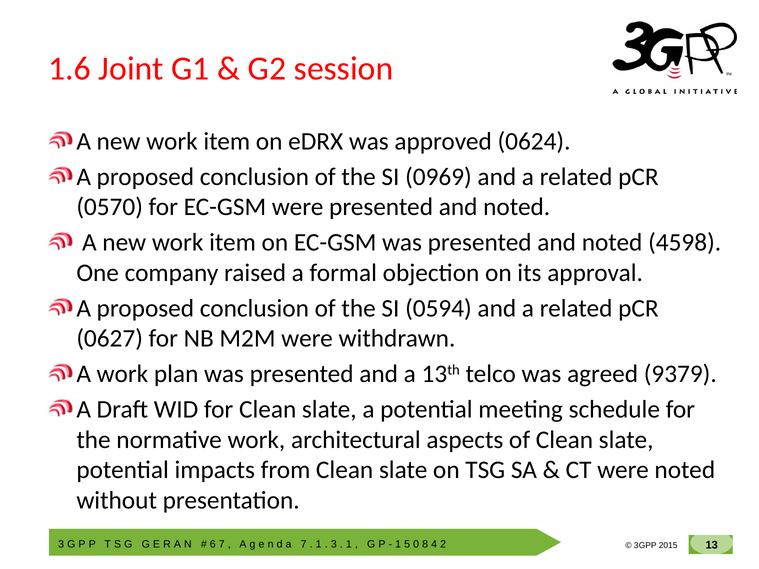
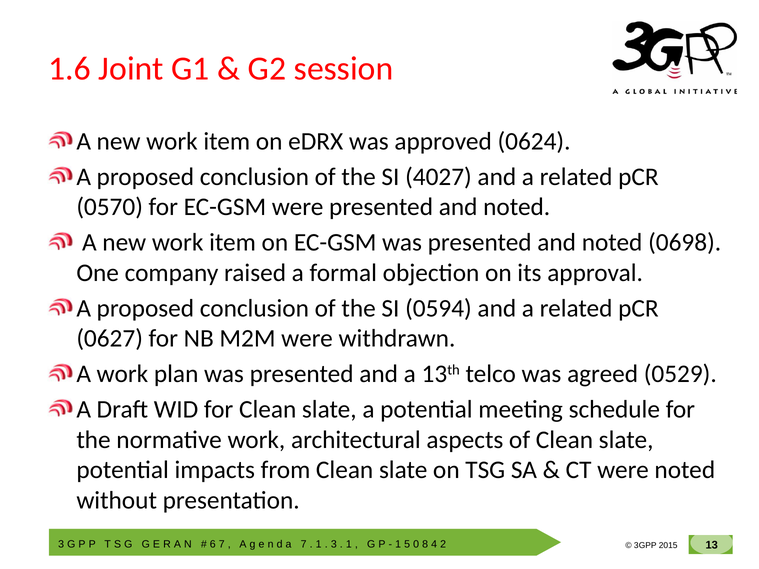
0969: 0969 -> 4027 (438, 177)
4598: 4598 -> 0698 (685, 243)
9379: 9379 -> 0529 (680, 374)
